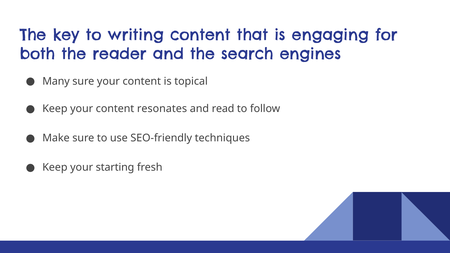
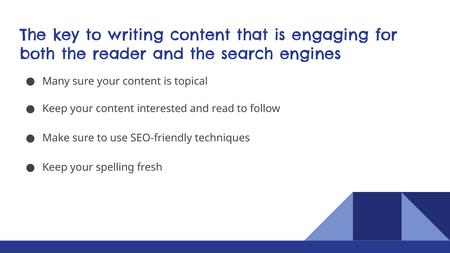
resonates: resonates -> interested (162, 109)
starting: starting -> spelling (115, 168)
